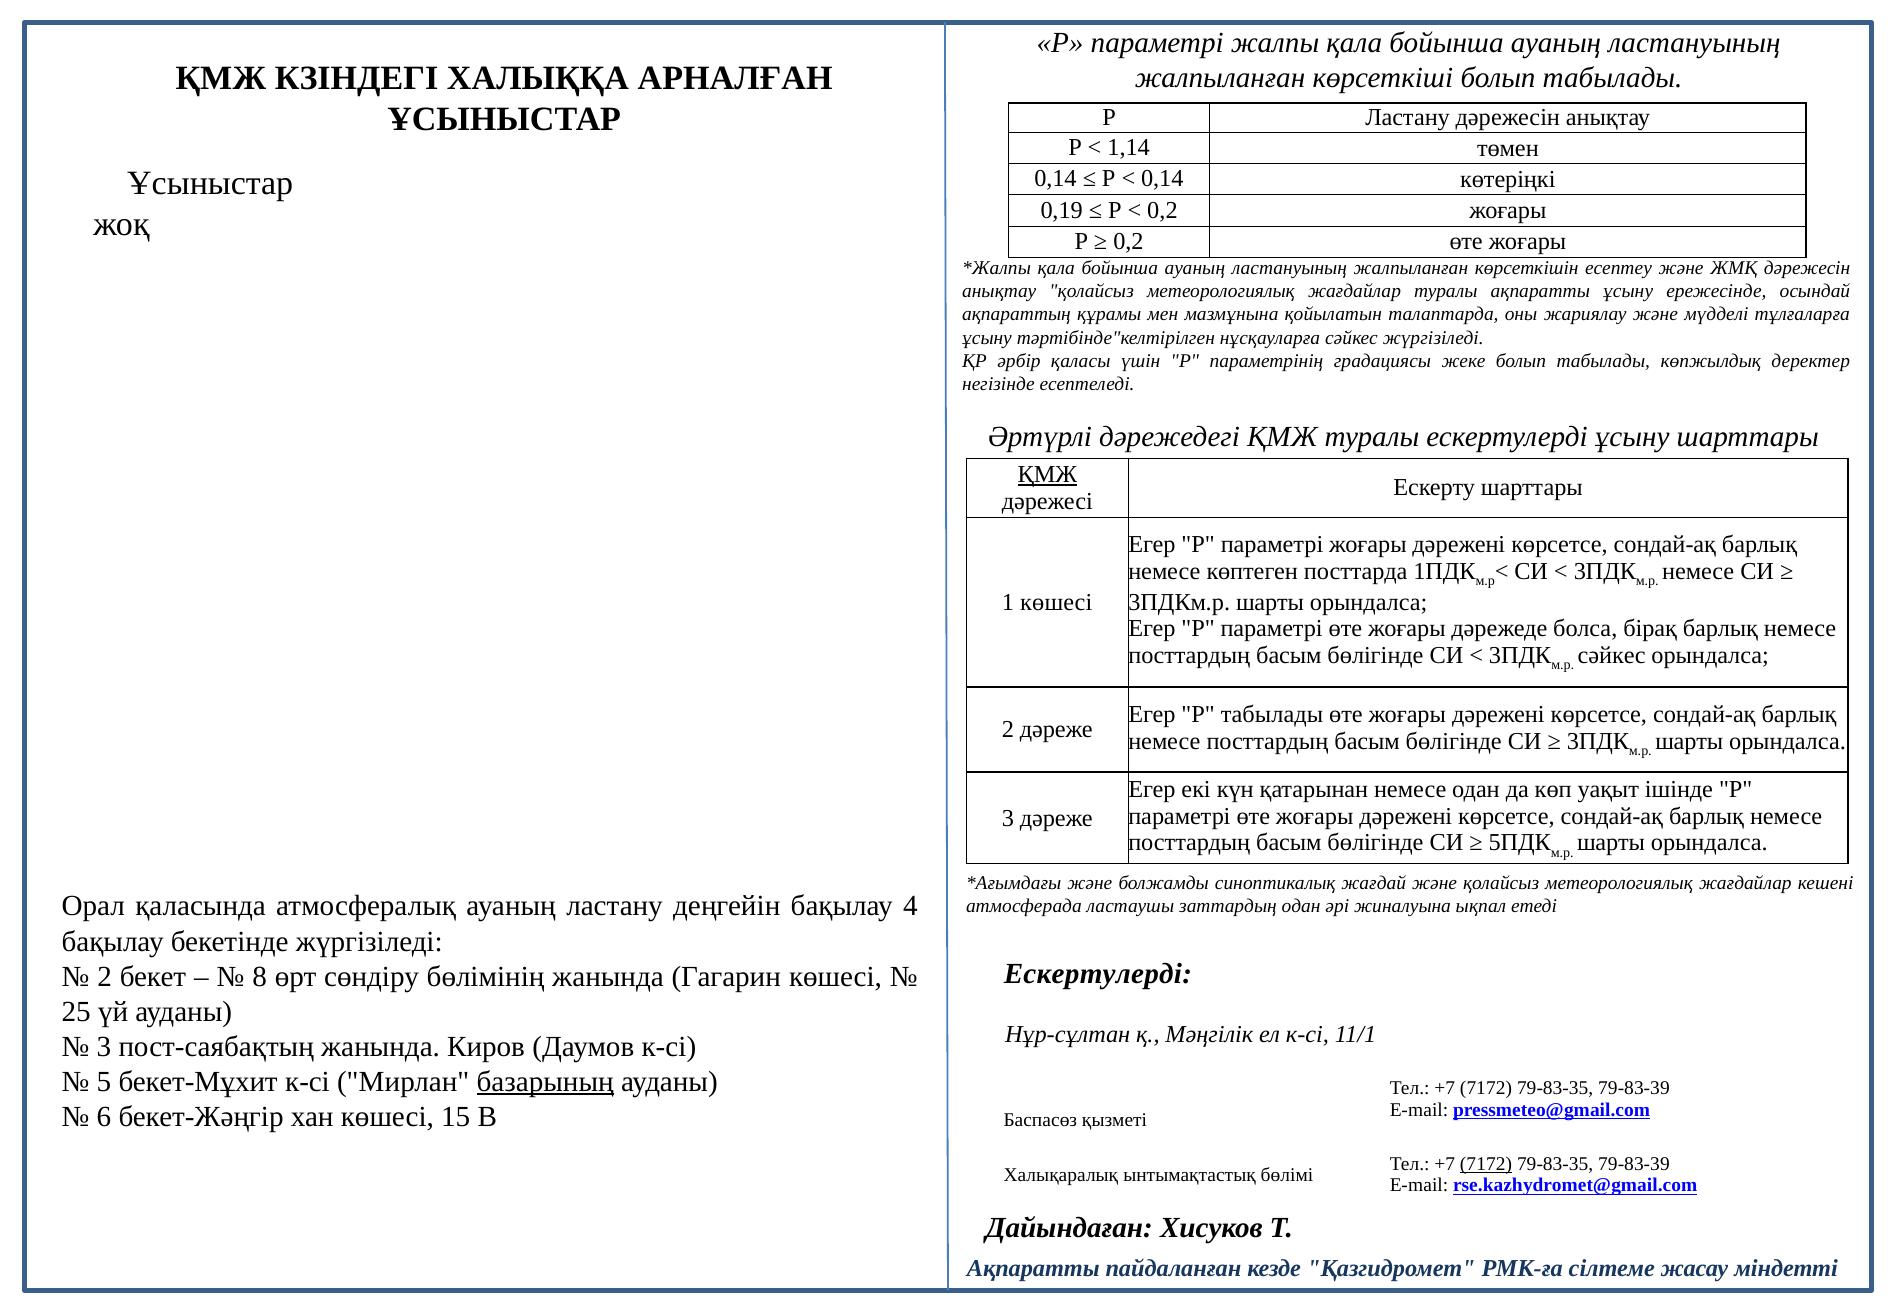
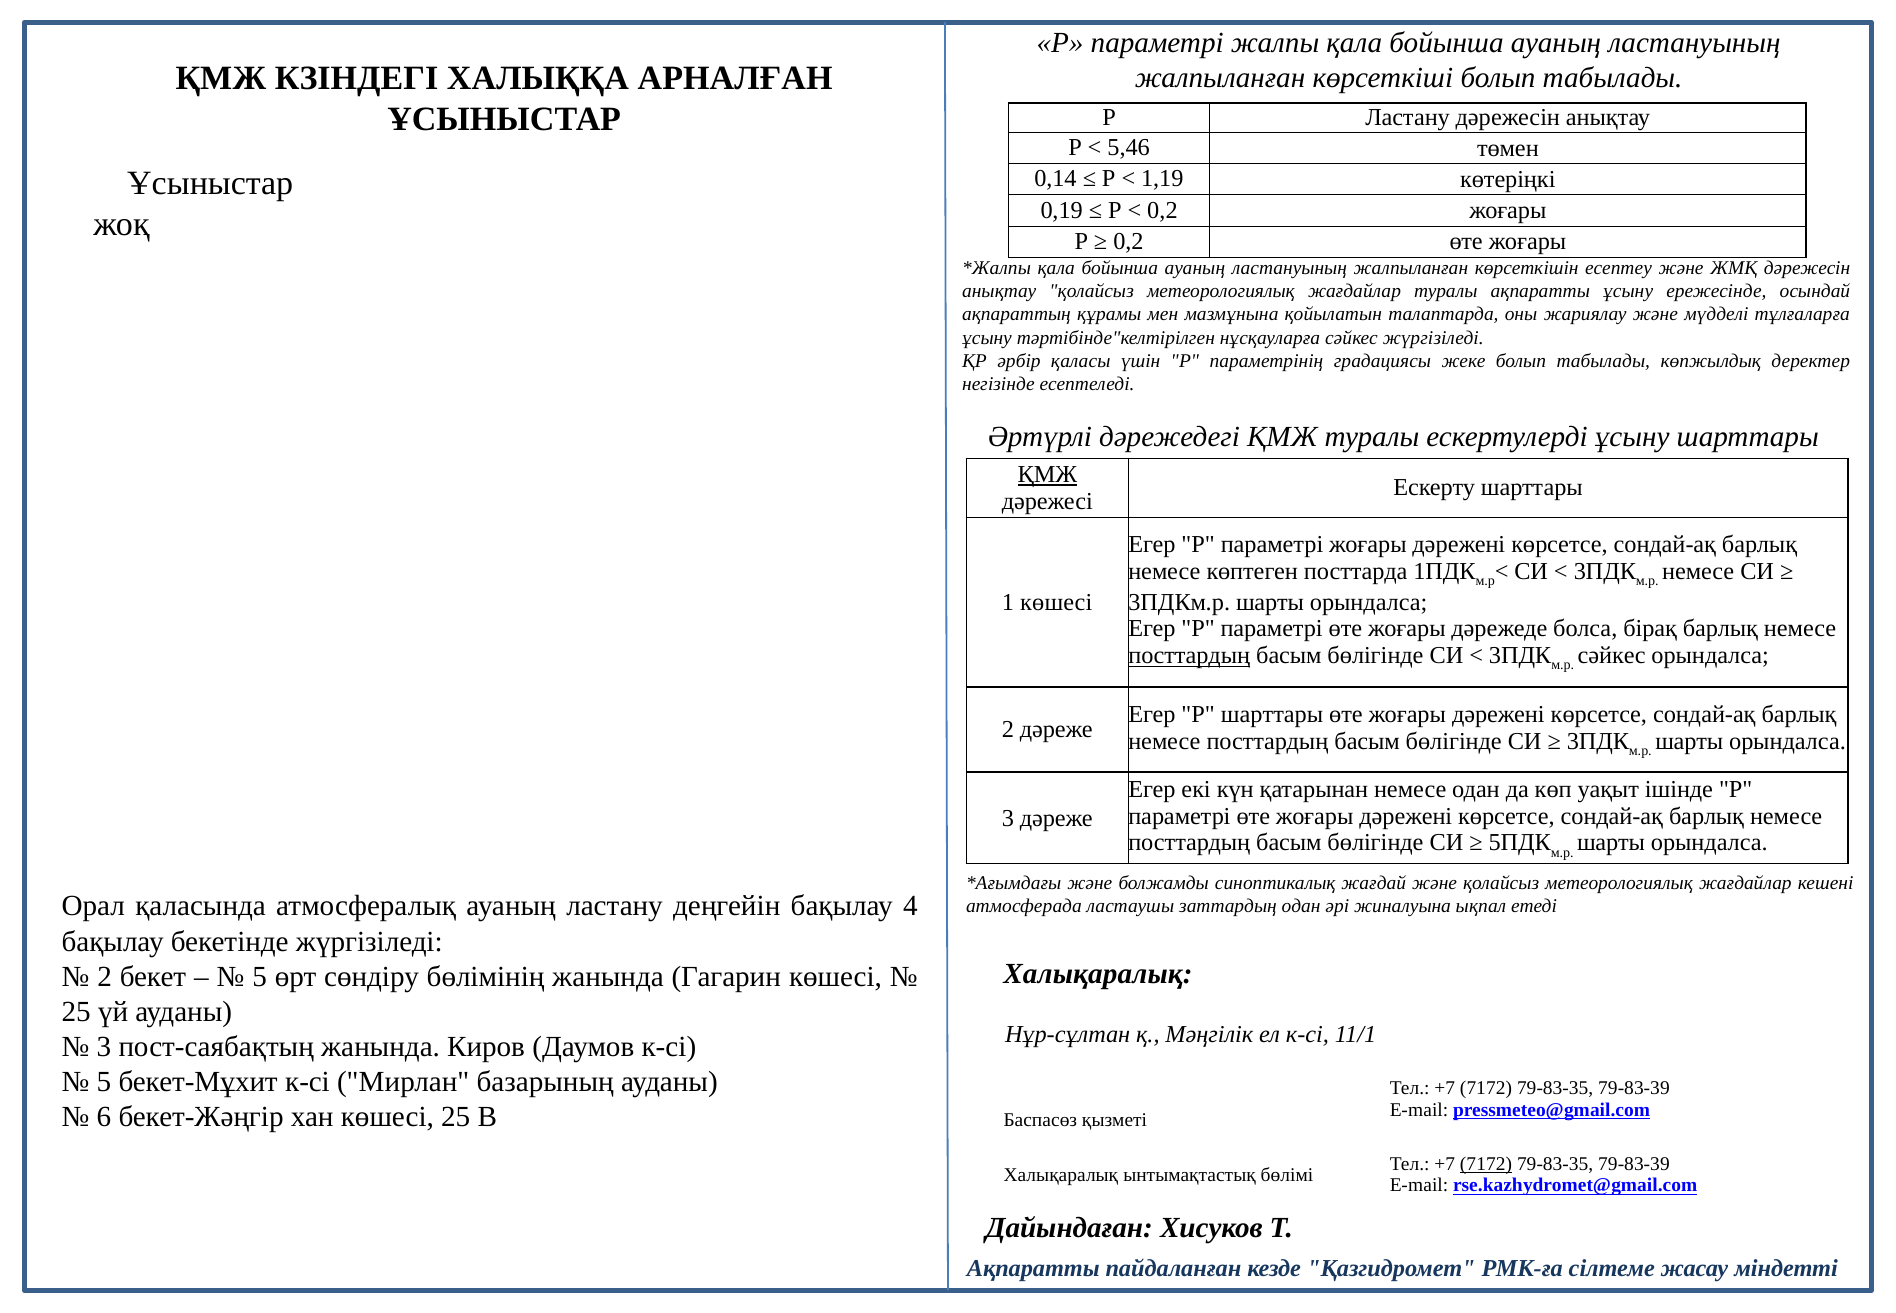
1,14: 1,14 -> 5,46 (1129, 148)
0,14: 0,14 -> 1,19 (1162, 179)
посттардың underline: none -> present (1189, 656)
Р табылады: табылады -> шарттары (1272, 714)
Ескертулерді: Ескертулерді -> Халықаралық (1098, 973)
8: 8 -> 5 (260, 976)
базарының underline: present -> none (545, 1081)
көшесі 15: 15 -> 25 (456, 1116)
